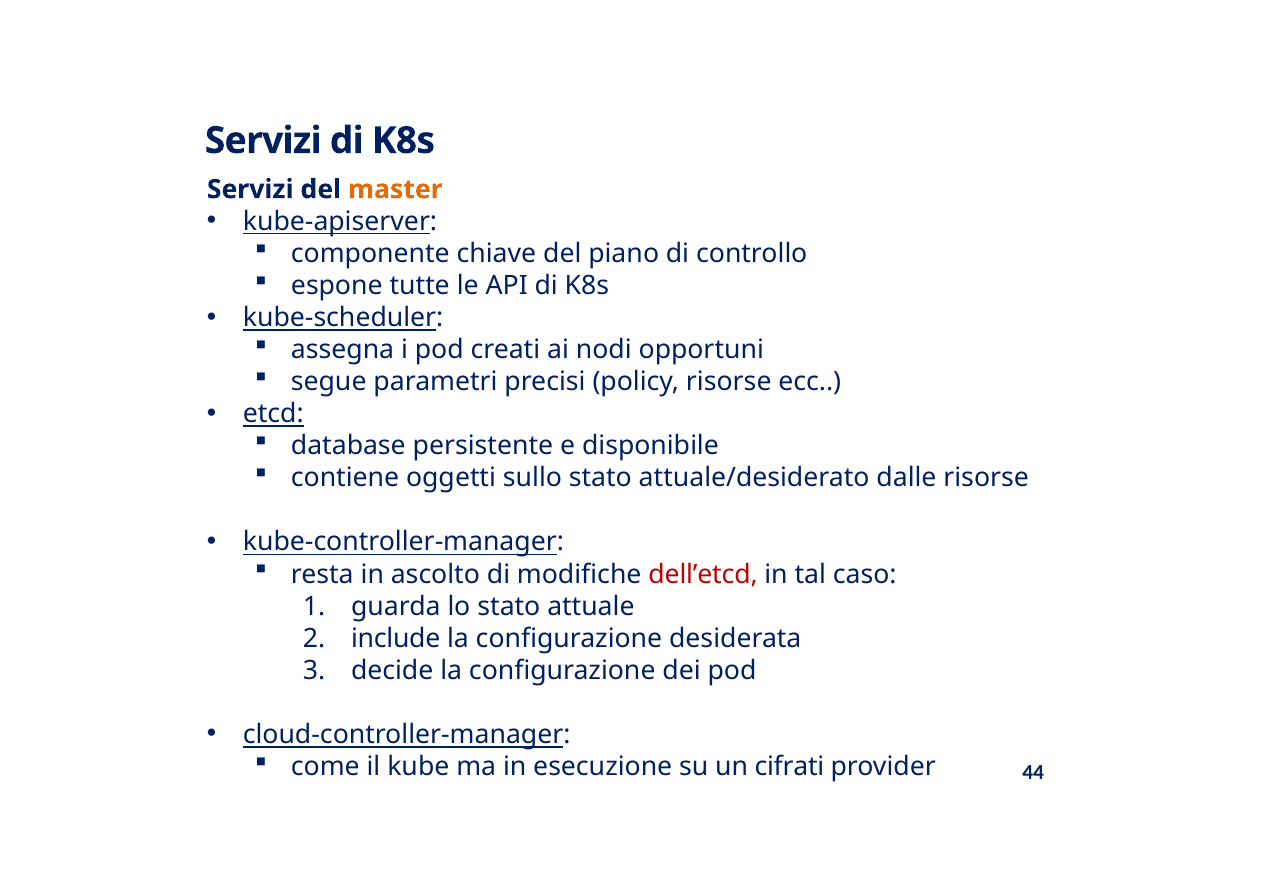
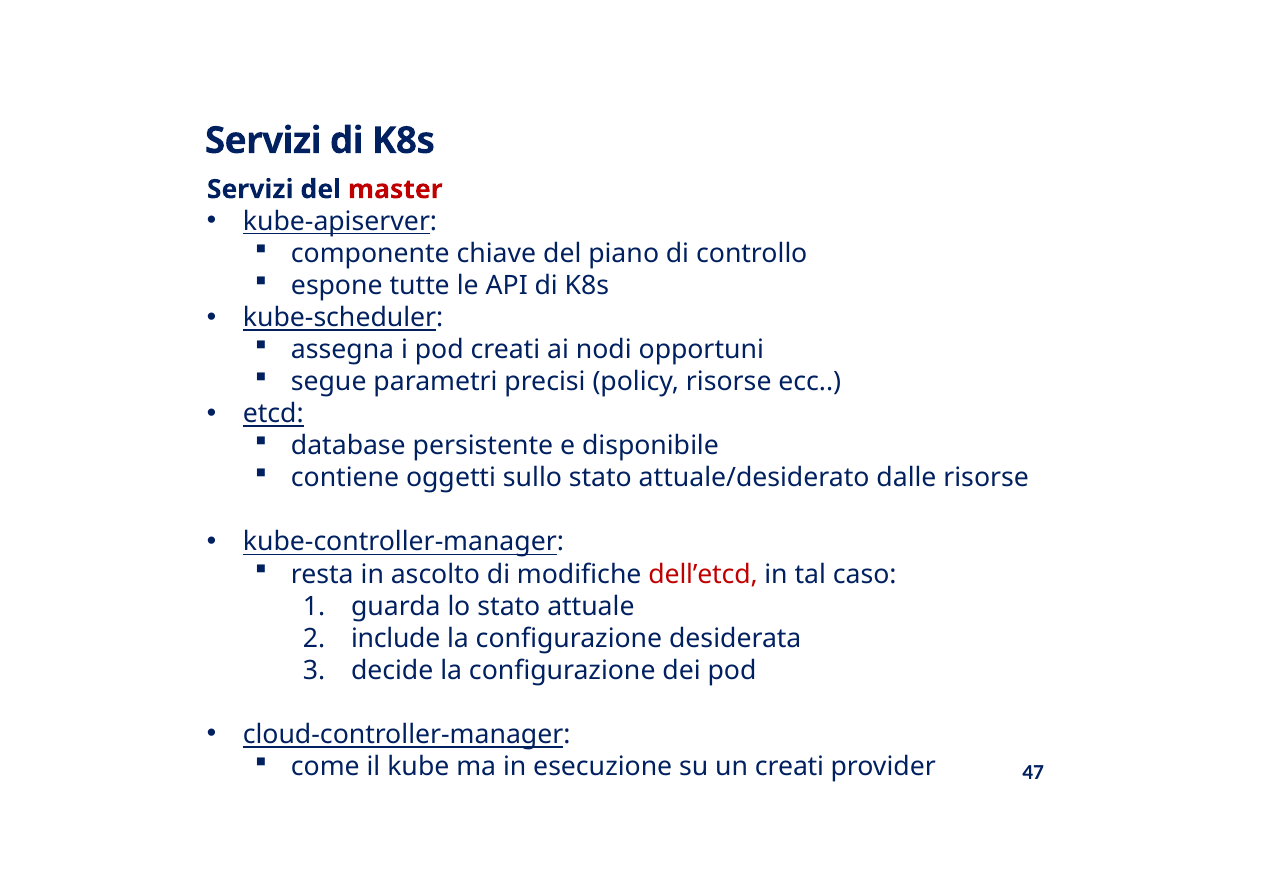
master colour: orange -> red (395, 189)
un cifrati: cifrati -> creati (789, 766)
44: 44 -> 47 (1033, 772)
